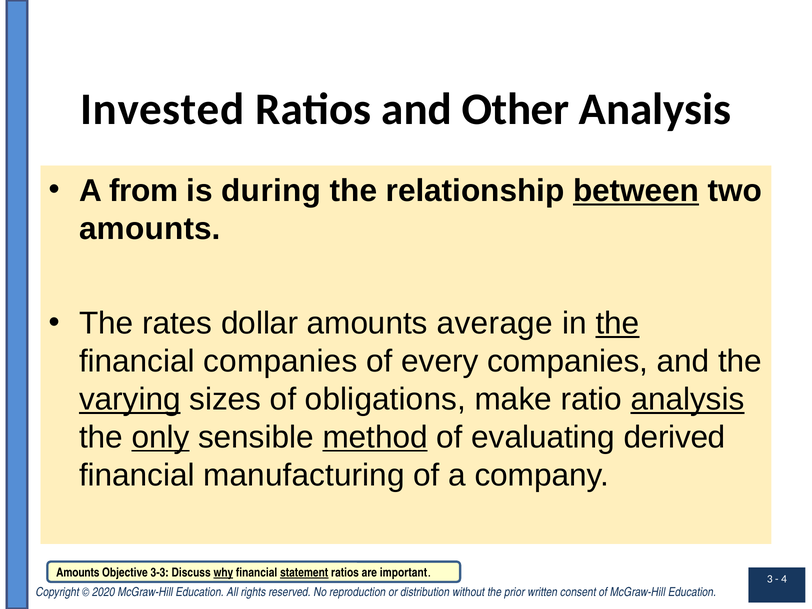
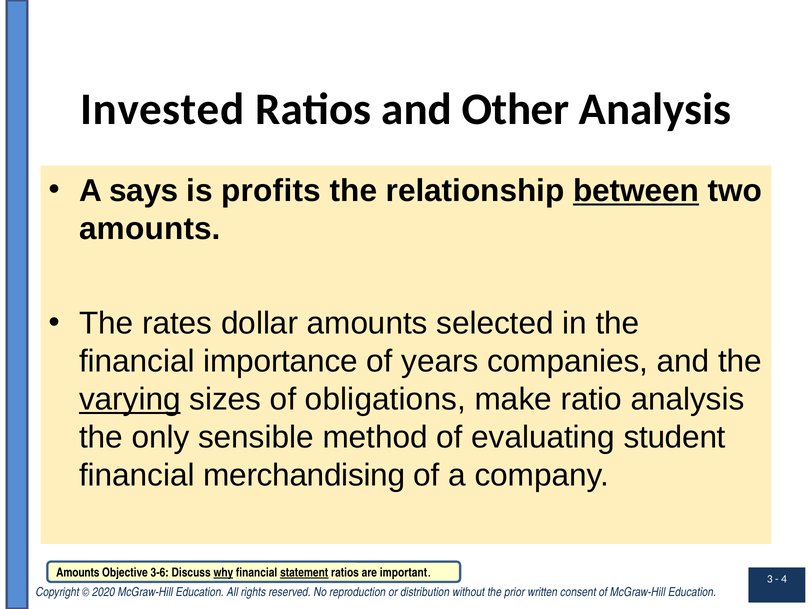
from: from -> says (144, 191)
during: during -> profits (271, 191)
average: average -> selected (495, 323)
the underline: present -> none (618, 323)
financial companies: companies -> importance (281, 361)
every: every -> years (440, 361)
analysis underline: present -> none (688, 399)
only underline: present -> none (161, 437)
method underline: present -> none (375, 437)
derived: derived -> student (675, 437)
manufacturing: manufacturing -> merchandising (304, 475)
3-3: 3-3 -> 3-6 (160, 573)
